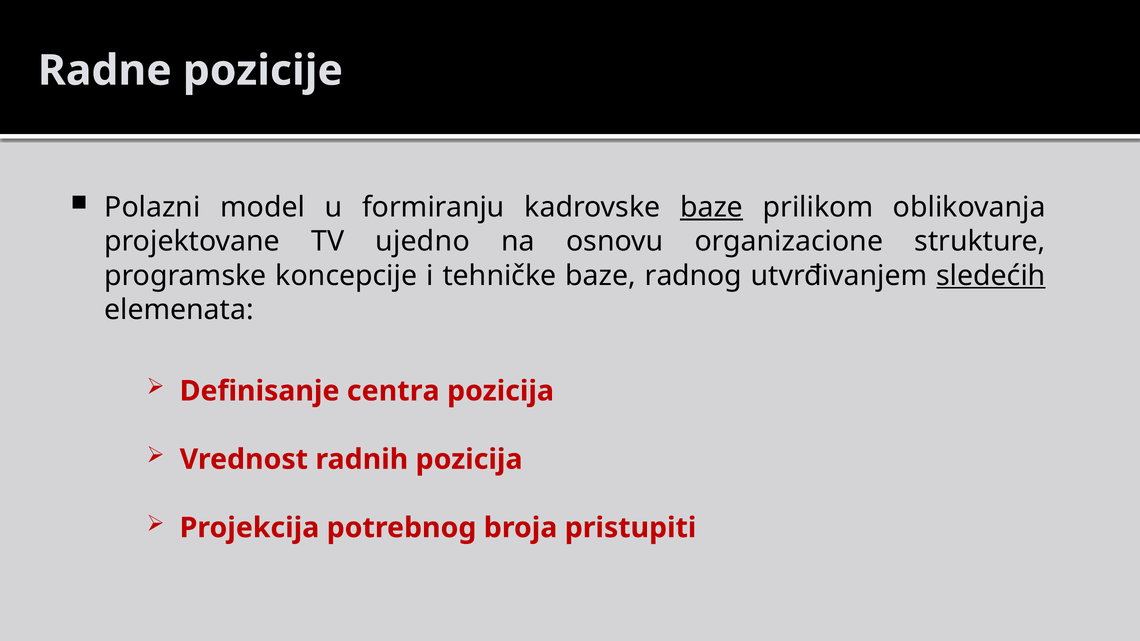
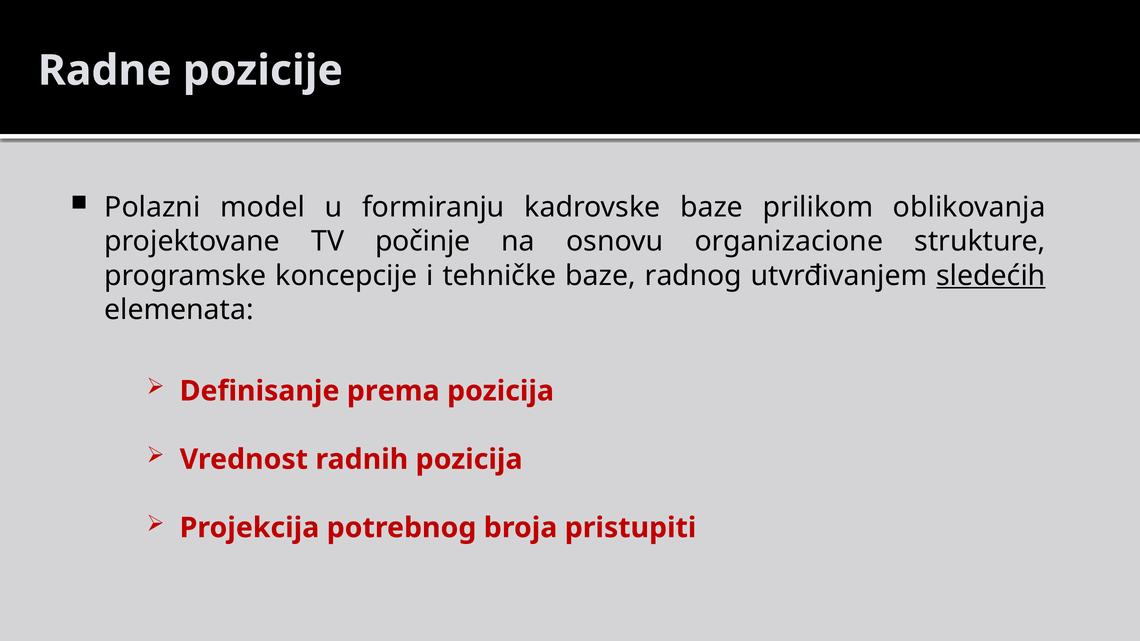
baze underline: present -> none (712, 207)
ujedno: ujedno -> počinje (423, 242)
centra: centra -> prema (393, 391)
